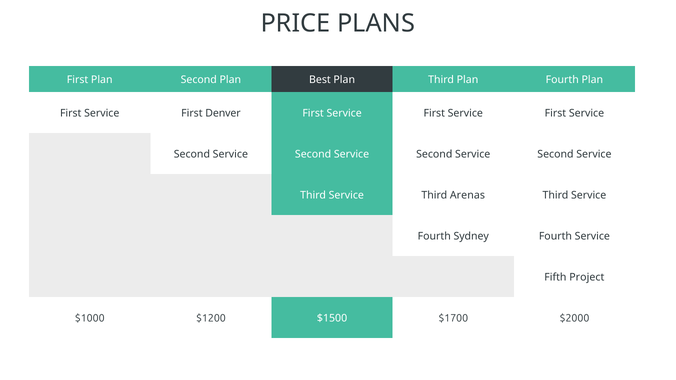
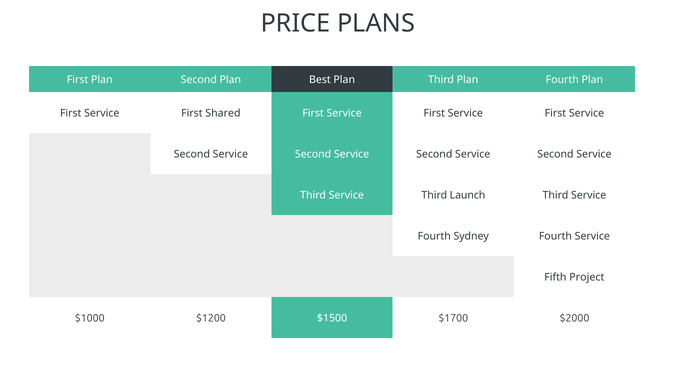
Denver: Denver -> Shared (223, 113)
Arenas: Arenas -> Launch (468, 195)
